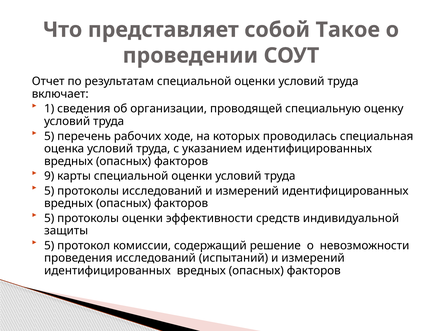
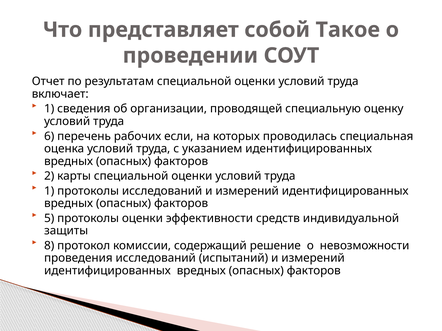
5: 5 -> 6 (49, 136)
ходе: ходе -> если (179, 136)
9: 9 -> 2 (49, 176)
5: 5 -> 1 (49, 191)
5: 5 -> 8 (49, 246)
